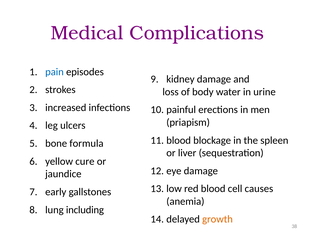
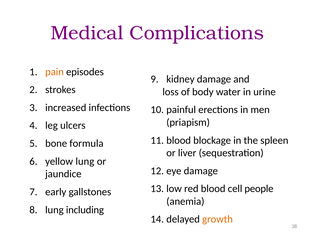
pain colour: blue -> orange (54, 72)
yellow cure: cure -> lung (85, 161)
causes: causes -> people (259, 189)
